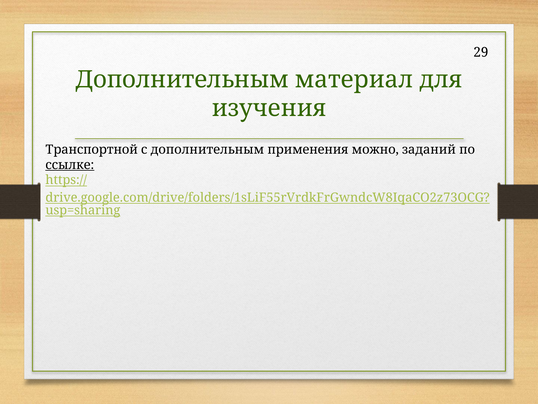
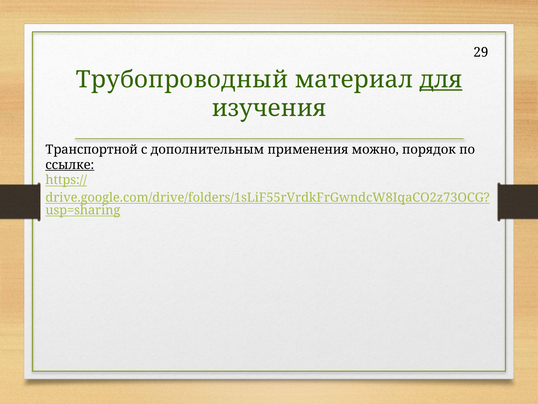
Дополнительным: Дополнительным -> Трубопроводный (182, 80)
для underline: none -> present (441, 80)
заданий: заданий -> порядок (429, 149)
